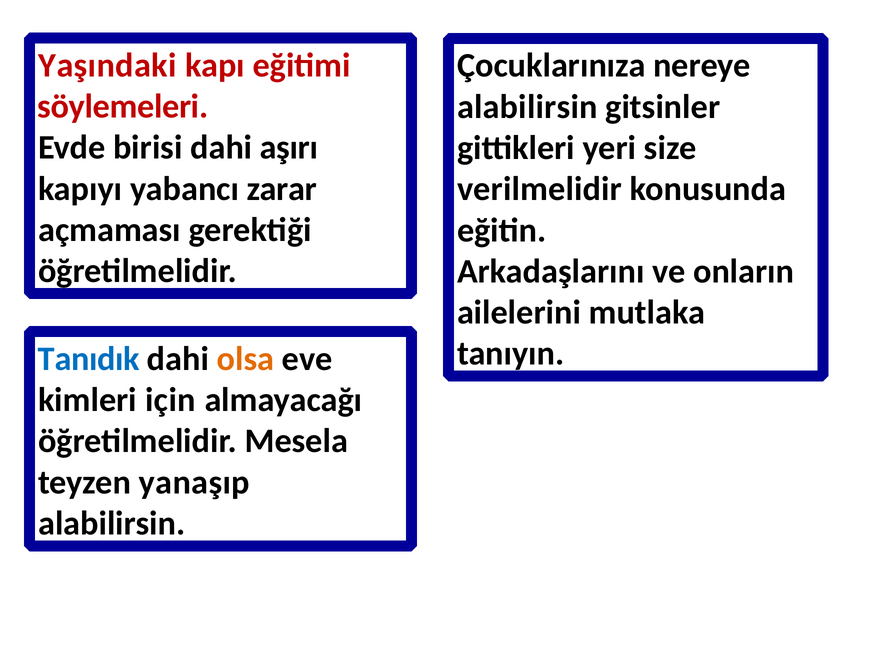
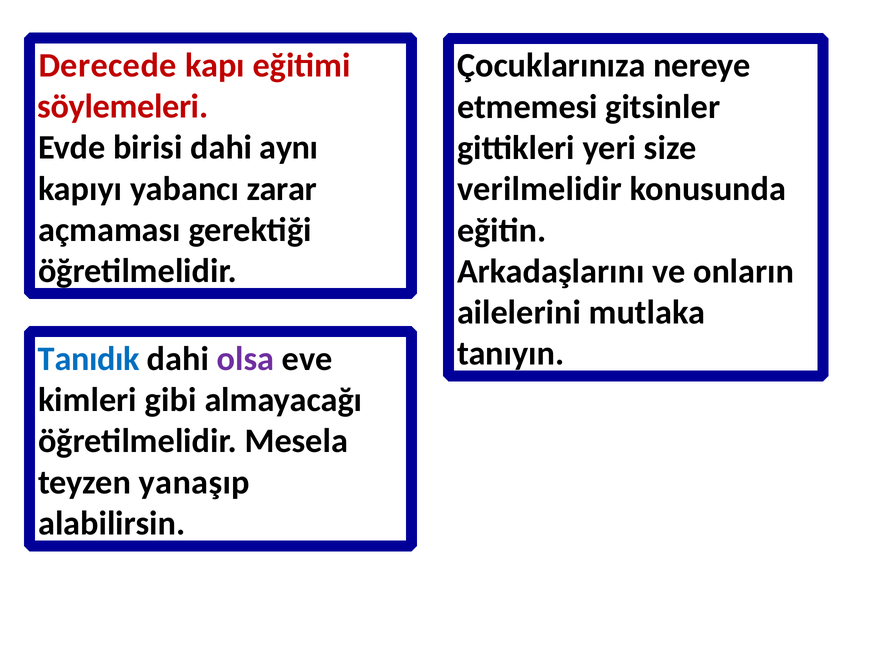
Yaşındaki: Yaşındaki -> Derecede (108, 65)
alabilirsin: alabilirsin -> etmemesi (527, 107)
aşırı: aşırı -> aynı (289, 148)
olsa colour: orange -> purple (246, 359)
için: için -> gibi (171, 400)
